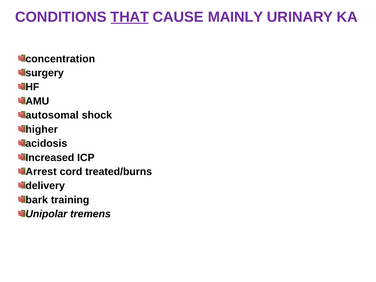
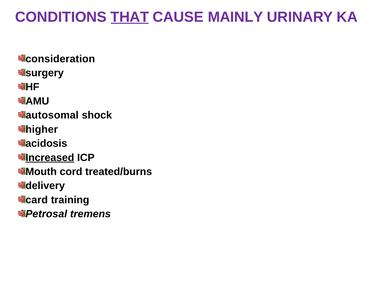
concentration: concentration -> consideration (60, 59)
Increased underline: none -> present (50, 158)
Arrest: Arrest -> Mouth (41, 172)
bark: bark -> card (37, 200)
Unipolar: Unipolar -> Petrosal (46, 214)
